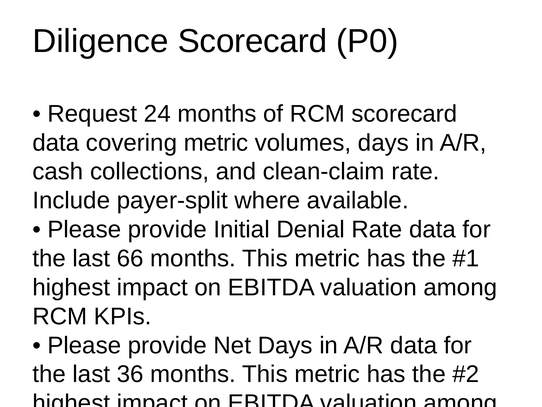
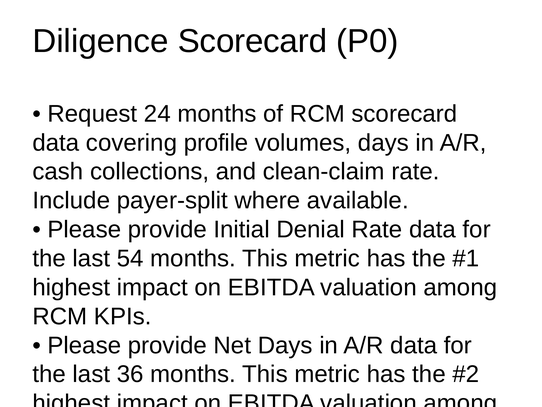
covering metric: metric -> profile (216, 143)
66: 66 -> 54 (130, 258)
